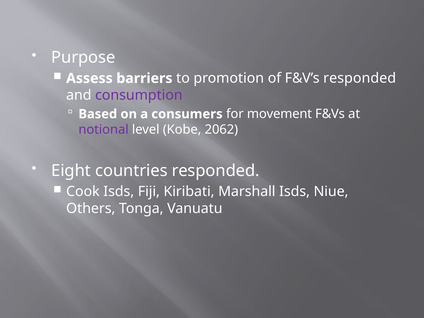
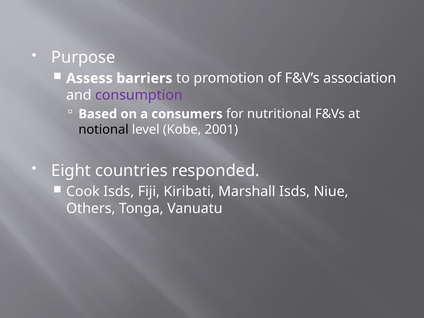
F&V’s responded: responded -> association (360, 78)
movement: movement -> nutritional (279, 114)
notional colour: purple -> black (104, 130)
2062: 2062 -> 2001 (221, 130)
